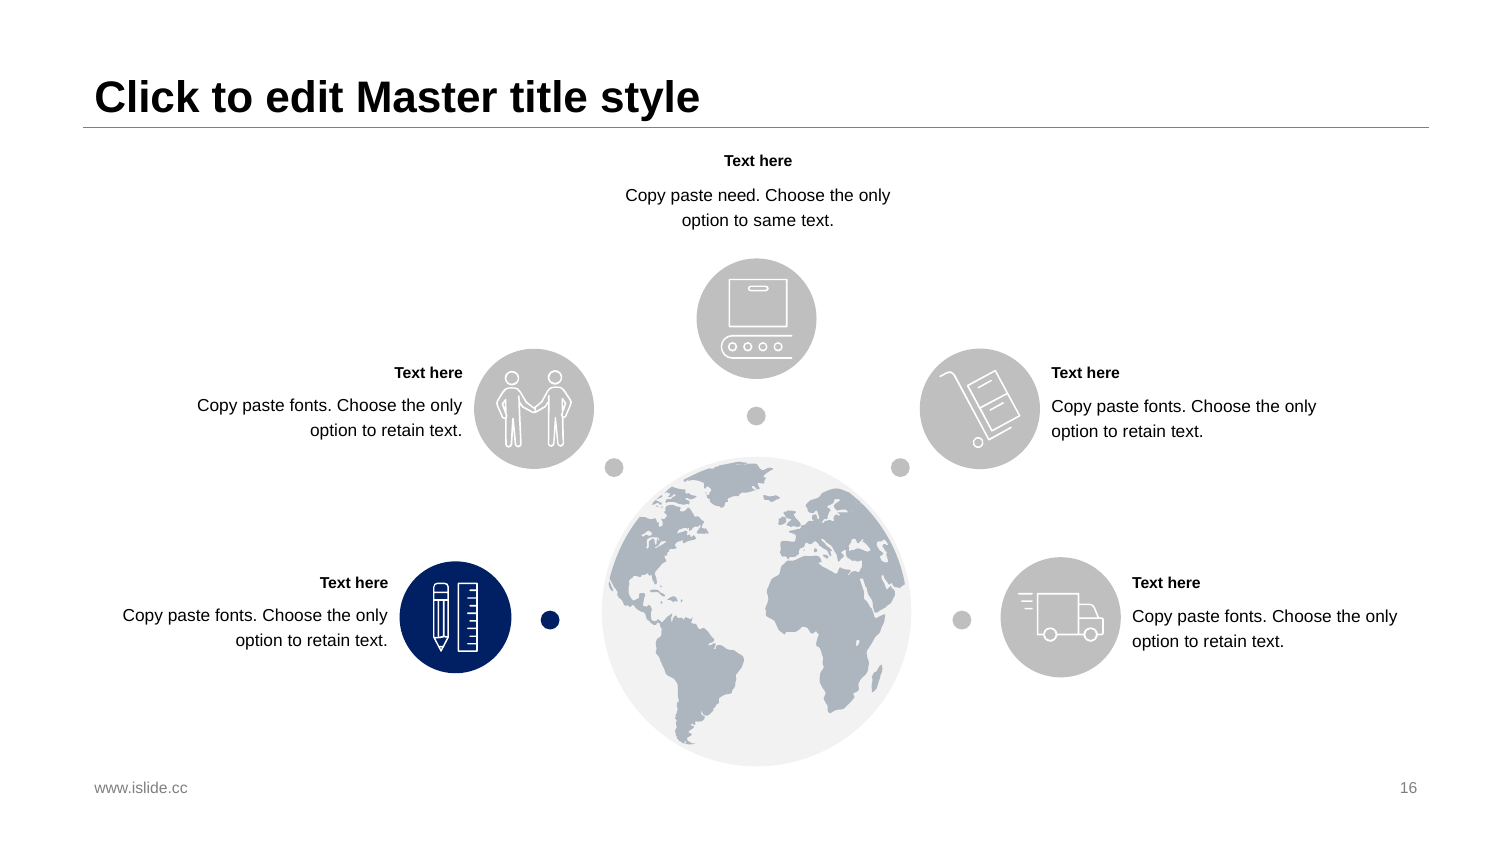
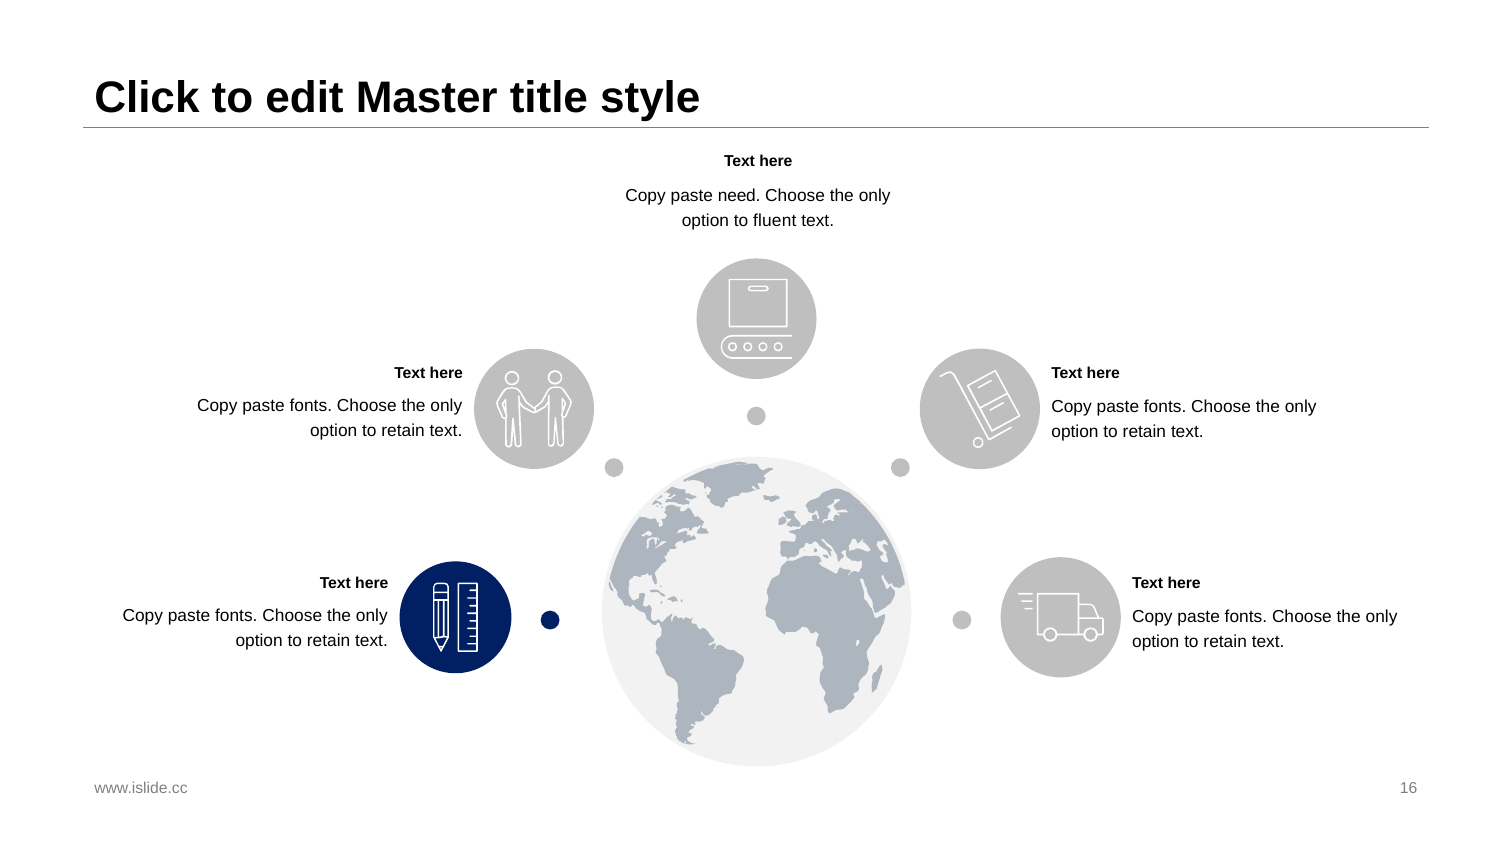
same: same -> fluent (775, 220)
